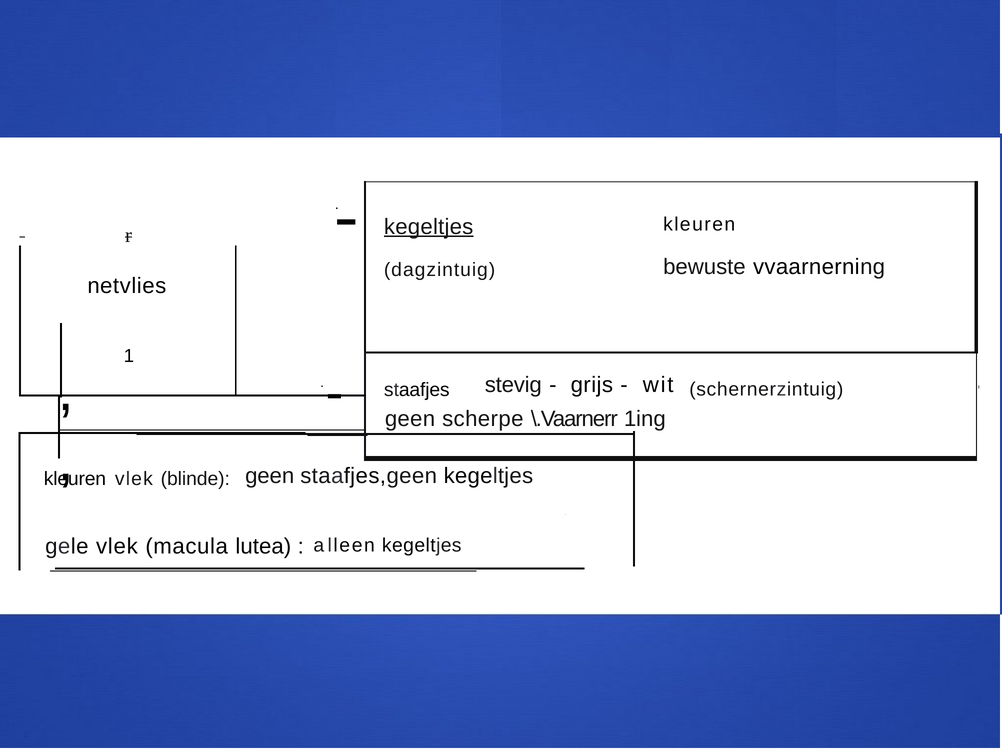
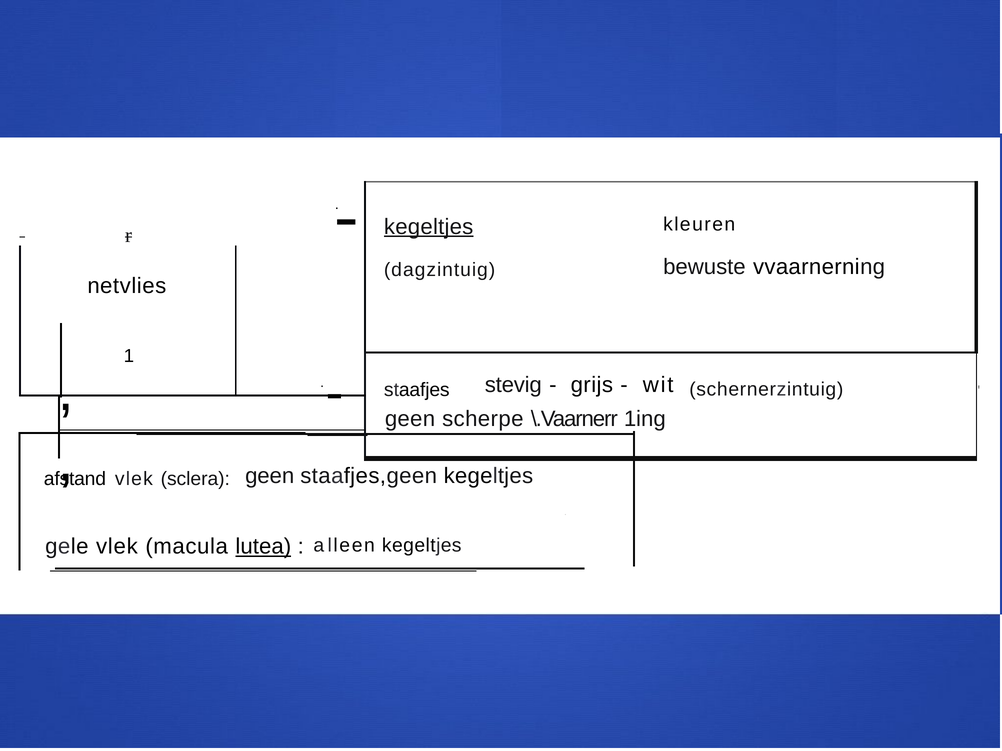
kleuren: kleuren -> afstand (75, 479)
blinde: blinde -> sclera (195, 479)
lutea underline: none -> present (263, 547)
